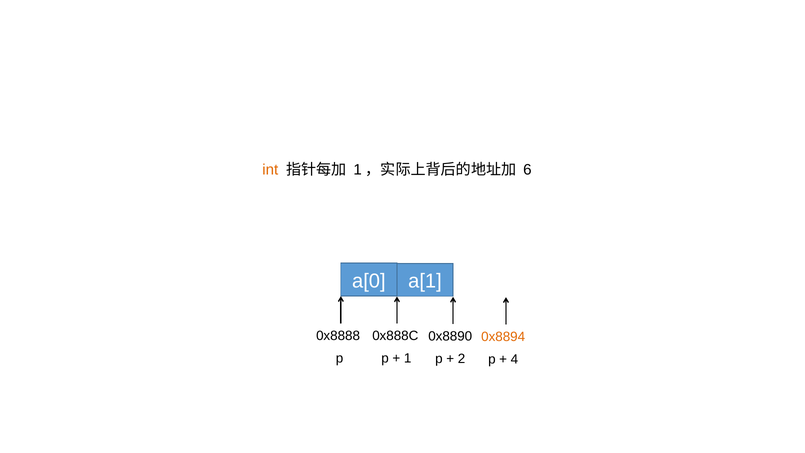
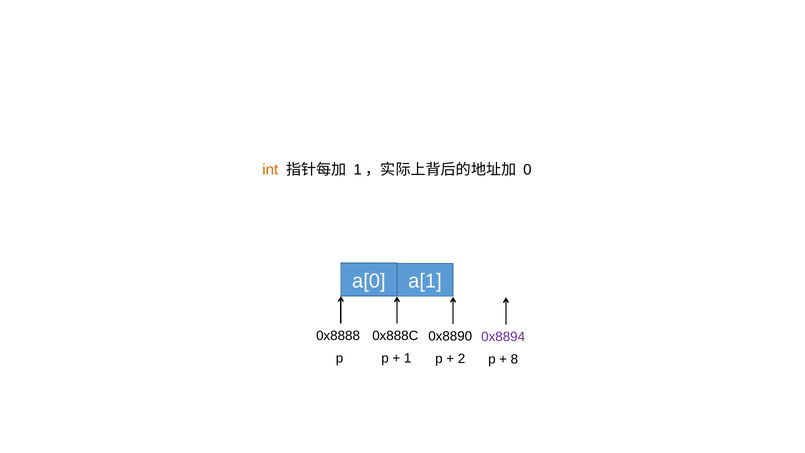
6: 6 -> 0 (527, 170)
0x8894 colour: orange -> purple (503, 336)
4: 4 -> 8 (514, 359)
